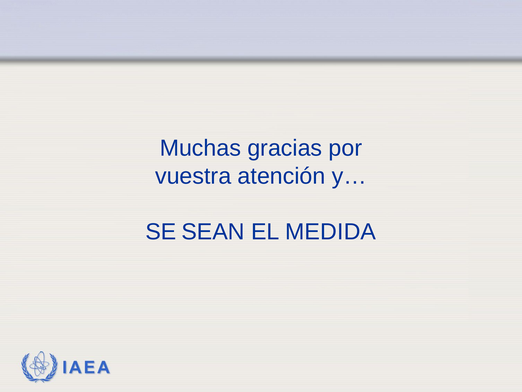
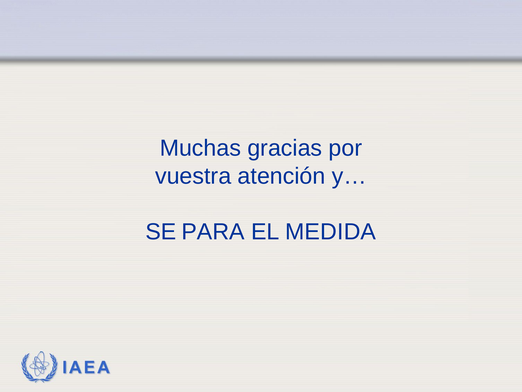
SEAN: SEAN -> PARA (213, 232)
